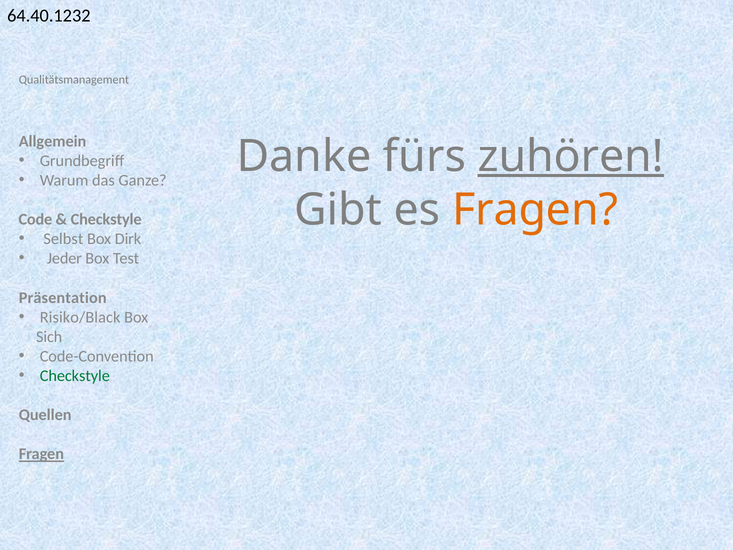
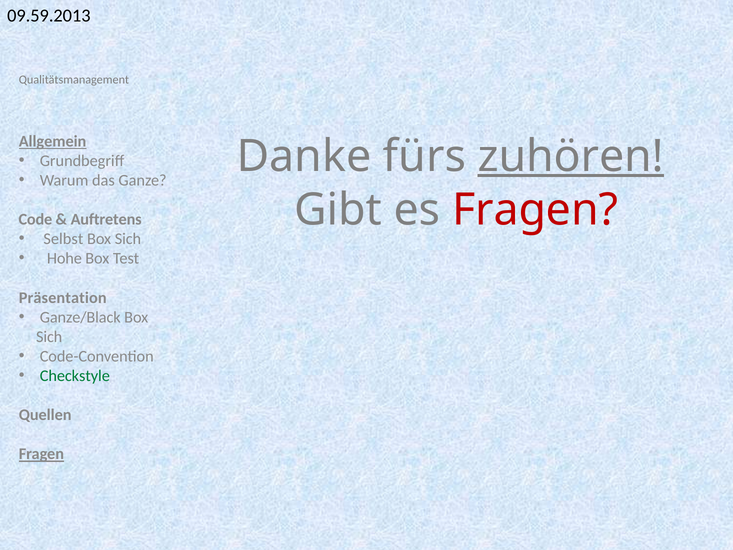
64.40.1232: 64.40.1232 -> 09.59.2013 (49, 16)
Allgemein underline: none -> present (53, 141)
Fragen colour: orange -> red (535, 210)
Checkstyle: Checkstyle -> Auftretens (106, 219)
Dirk: Dirk -> Sich (128, 239)
Jeder: Jeder -> Hohe (64, 258)
Risiko/Black: Risiko/Black -> Ganze/Black (80, 317)
